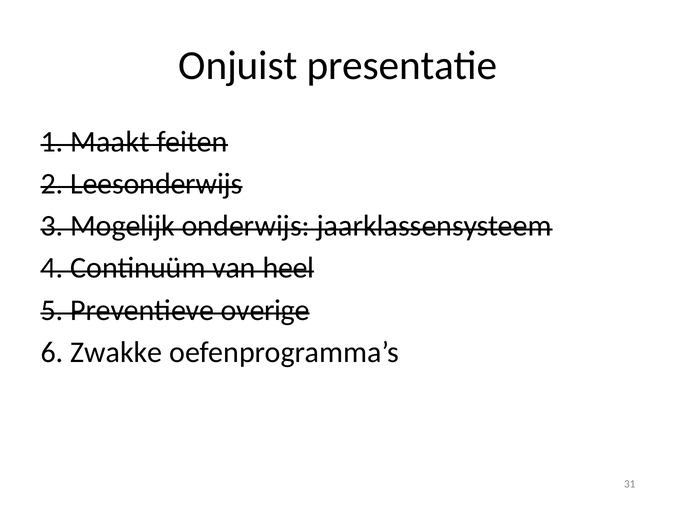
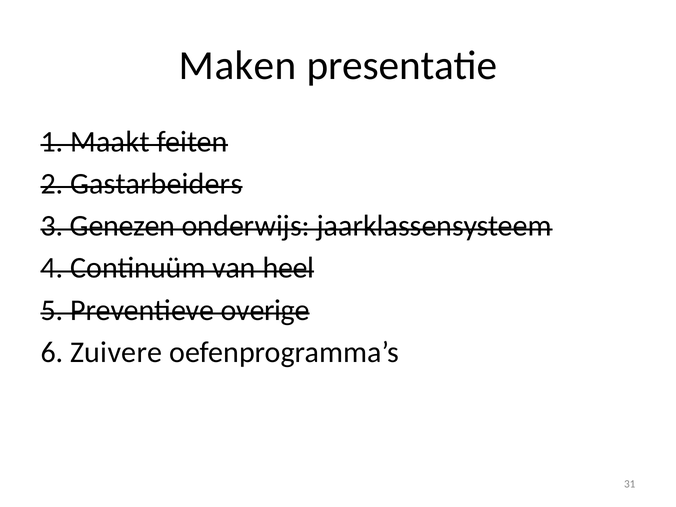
Onjuist: Onjuist -> Maken (238, 65)
Leesonderwijs: Leesonderwijs -> Gastarbeiders (156, 184)
Mogelijk: Mogelijk -> Genezen (123, 226)
Zwakke: Zwakke -> Zuivere (116, 352)
